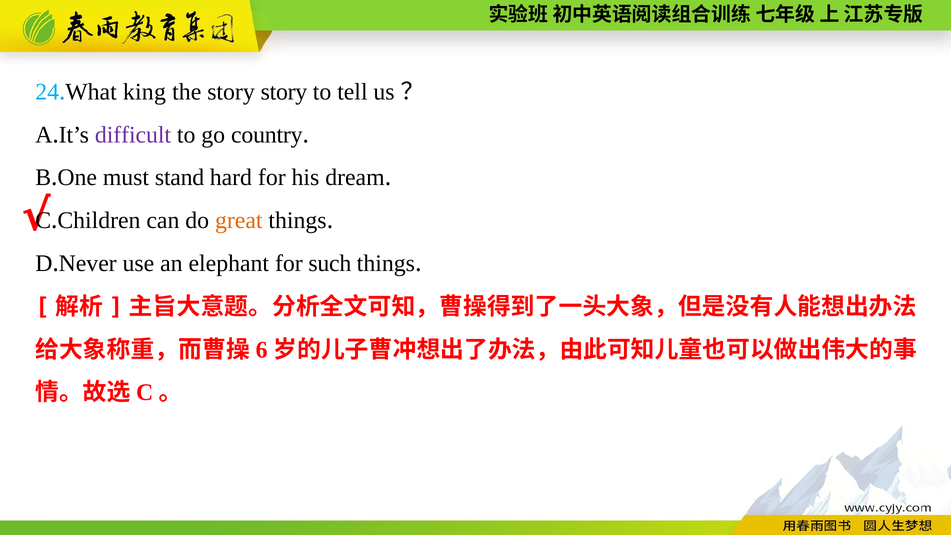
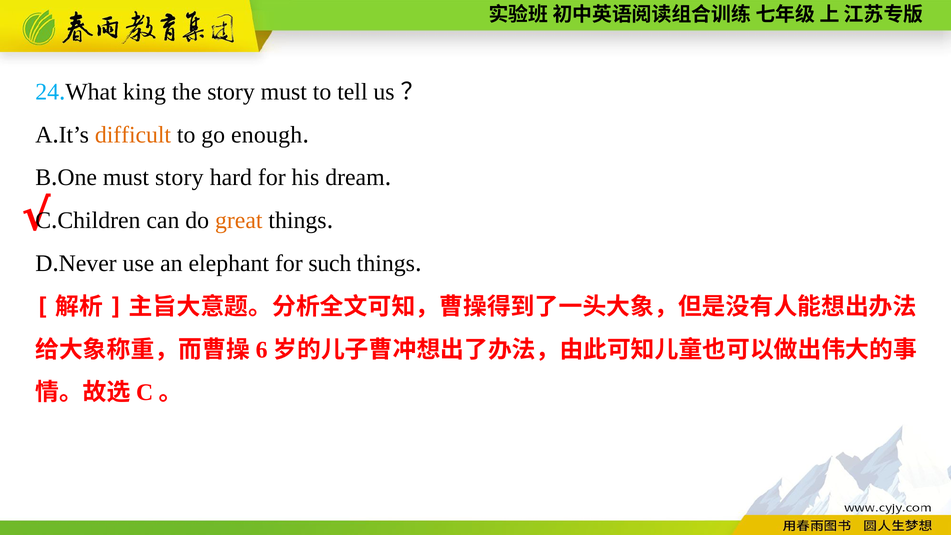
story story: story -> must (284, 92)
difficult colour: purple -> orange (133, 135)
country: country -> enough (267, 135)
must stand: stand -> story (179, 178)
